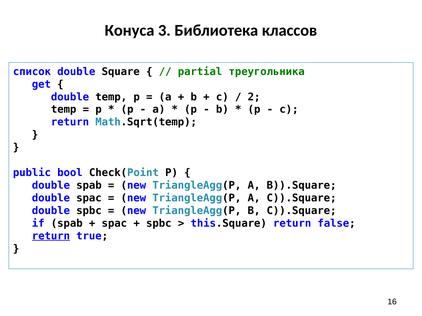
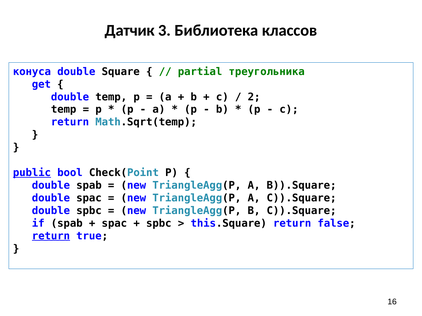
Конуса: Конуса -> Датчик (130, 30)
список: список -> конуса (32, 72)
public underline: none -> present (32, 173)
